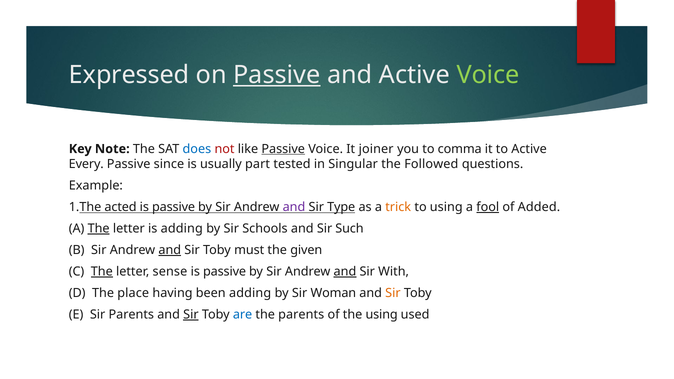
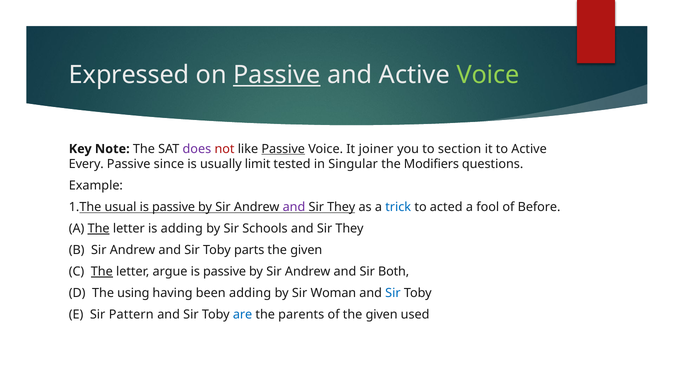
does colour: blue -> purple (197, 149)
comma: comma -> section (460, 149)
part: part -> limit (258, 164)
Followed: Followed -> Modifiers (431, 164)
acted: acted -> usual (121, 207)
Type: Type -> They (341, 207)
trick colour: orange -> blue (398, 207)
to using: using -> acted (446, 207)
fool underline: present -> none (488, 207)
Added: Added -> Before (539, 207)
Such: Such -> They (349, 229)
and underline: present -> none (170, 250)
must: must -> parts (249, 250)
sense: sense -> argue (170, 272)
and underline: present -> none (345, 272)
With: With -> Both (394, 272)
place: place -> using (133, 293)
Sir colour: orange -> blue (393, 293)
Sir Parents: Parents -> Pattern (131, 315)
Sir underline: present -> none (191, 315)
of the using: using -> given (382, 315)
